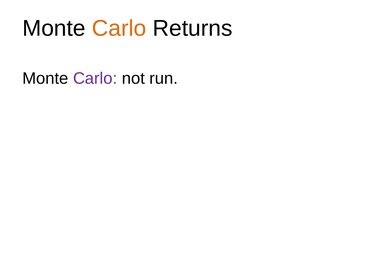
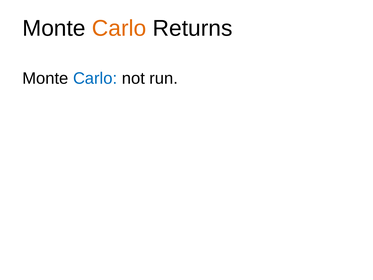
Carlo colour: purple -> blue (95, 78)
